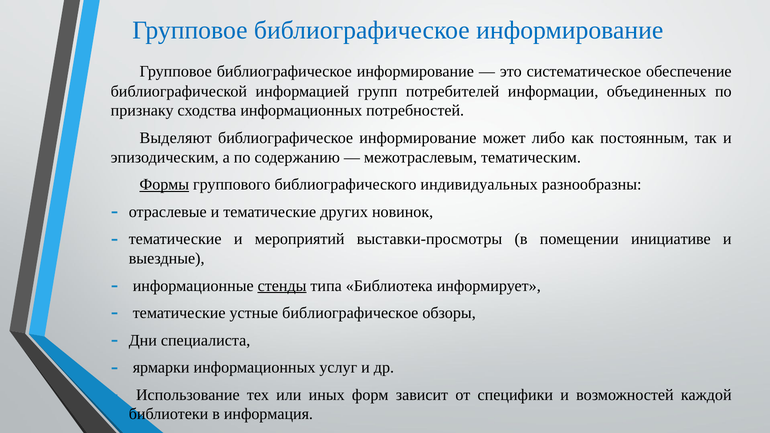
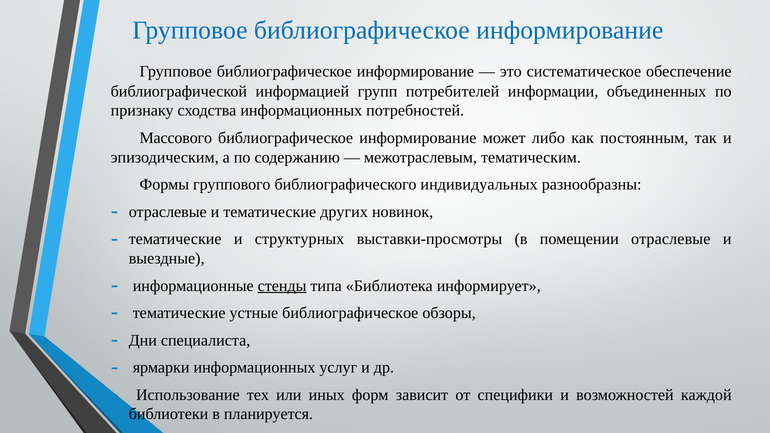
Выделяют: Выделяют -> Массового (176, 138)
Формы underline: present -> none (164, 185)
мероприятий: мероприятий -> структурных (300, 239)
помещении инициативе: инициативе -> отраслевые (671, 239)
информация: информация -> планируется (268, 414)
